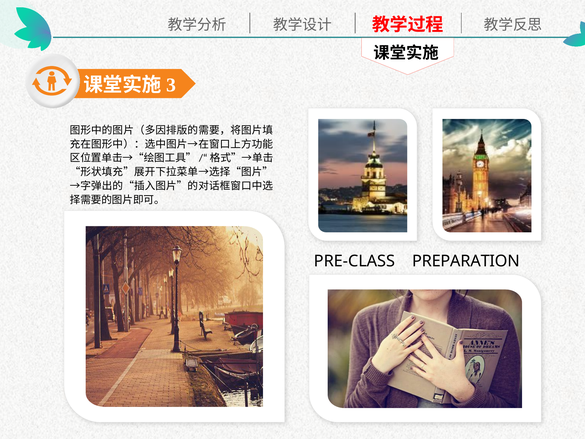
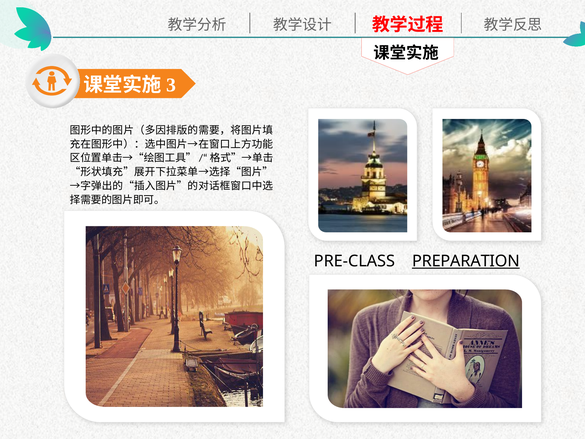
PREPARATION underline: none -> present (466, 261)
